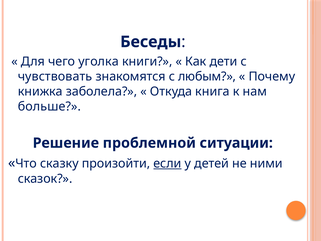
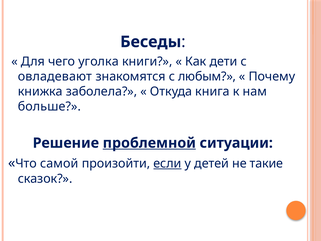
чувствовать: чувствовать -> овладевают (55, 76)
проблемной underline: none -> present (149, 143)
сказку: сказку -> самой (59, 163)
ними: ними -> такие (266, 163)
